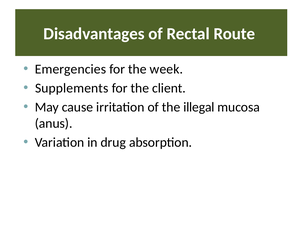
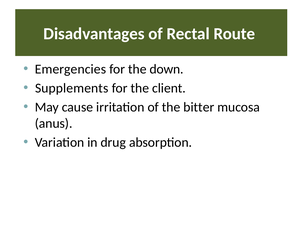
week: week -> down (167, 69)
illegal: illegal -> bitter (199, 107)
